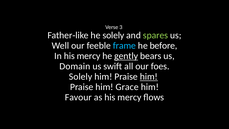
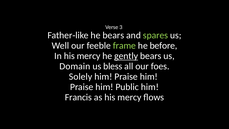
he solely: solely -> bears (113, 35)
frame colour: light blue -> light green (124, 46)
swift: swift -> bless (113, 66)
him underline: present -> none (149, 77)
Grace: Grace -> Public (127, 87)
Favour: Favour -> Francis (78, 97)
